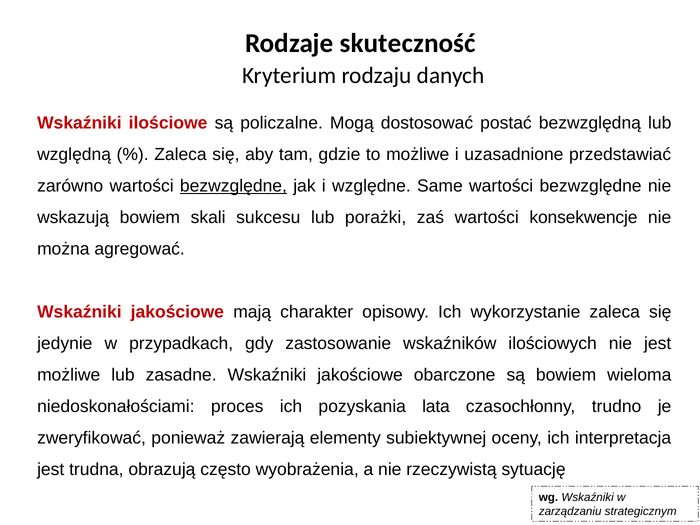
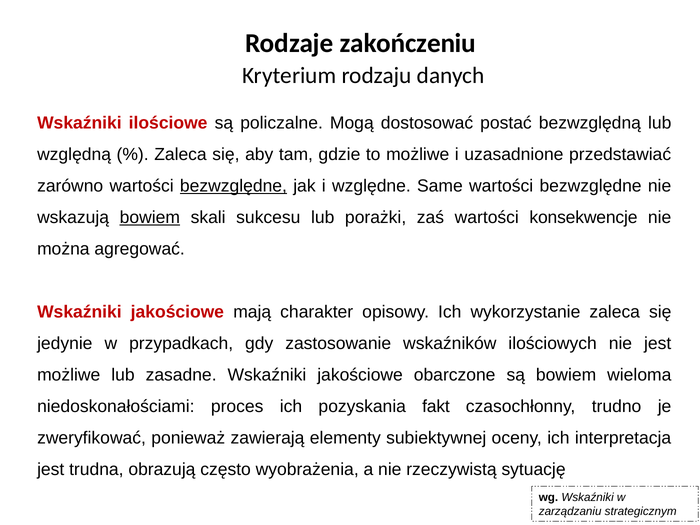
skuteczność: skuteczność -> zakończeniu (408, 43)
bowiem underline: none -> present (150, 217)
lata: lata -> fakt (436, 406)
